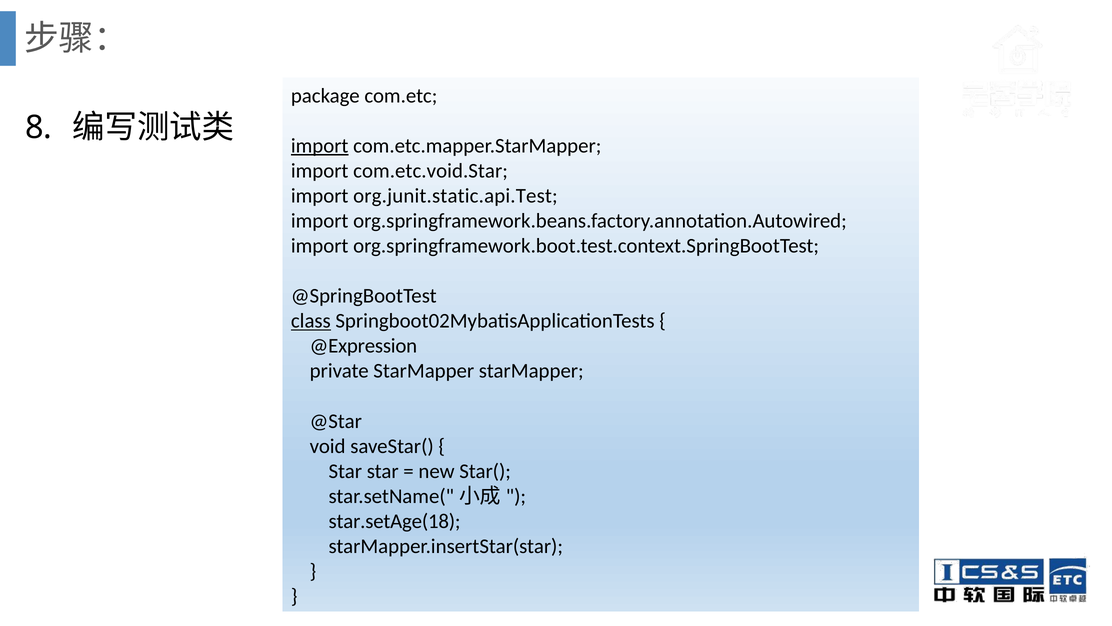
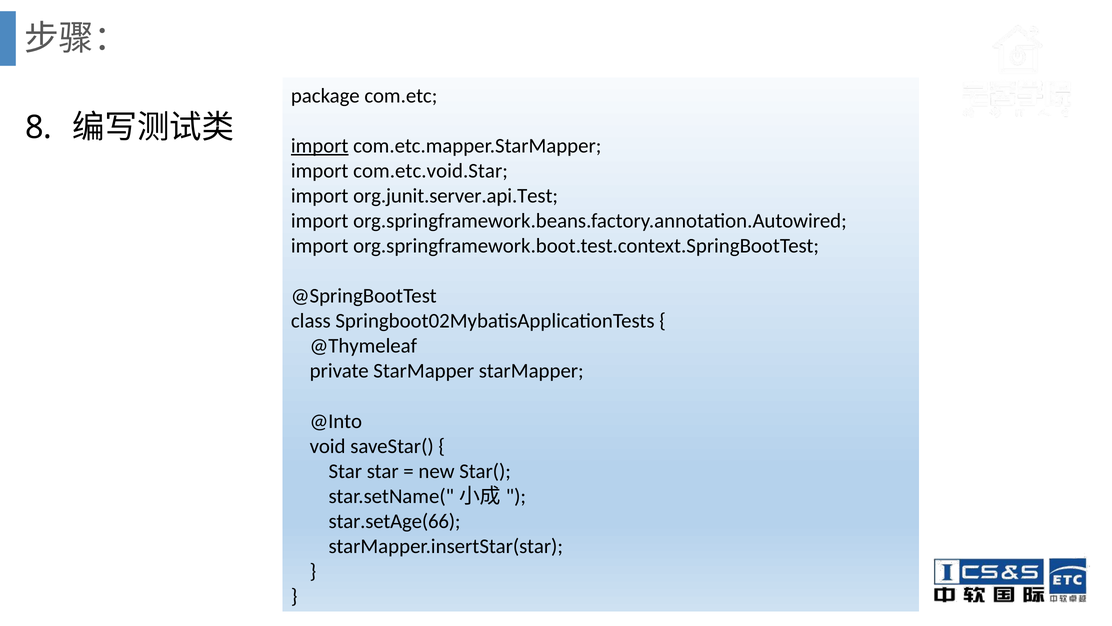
org.junit.static.api.Test: org.junit.static.api.Test -> org.junit.server.api.Test (456, 196)
class underline: present -> none (311, 321)
@Expression: @Expression -> @Thymeleaf (363, 346)
@Star: @Star -> @Into (336, 421)
star.setAge(18: star.setAge(18 -> star.setAge(66 (395, 521)
